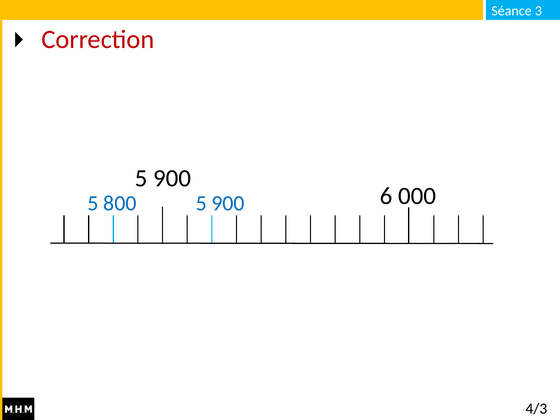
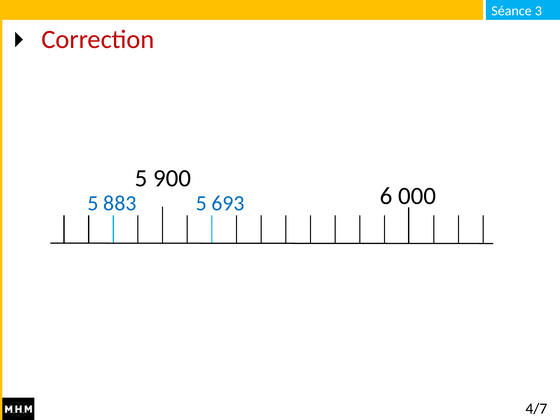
800: 800 -> 883 (120, 203)
900: 900 -> 693 (228, 203)
4/3: 4/3 -> 4/7 (536, 409)
